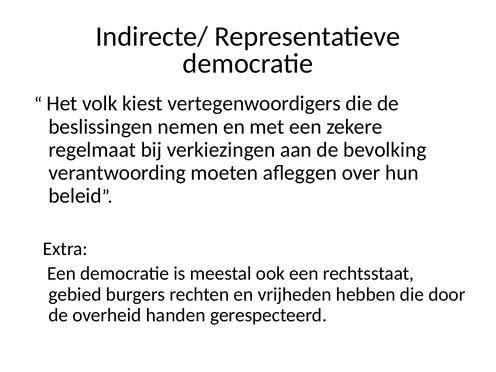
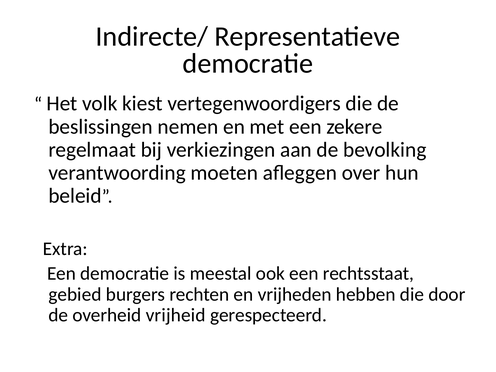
handen: handen -> vrijheid (176, 315)
